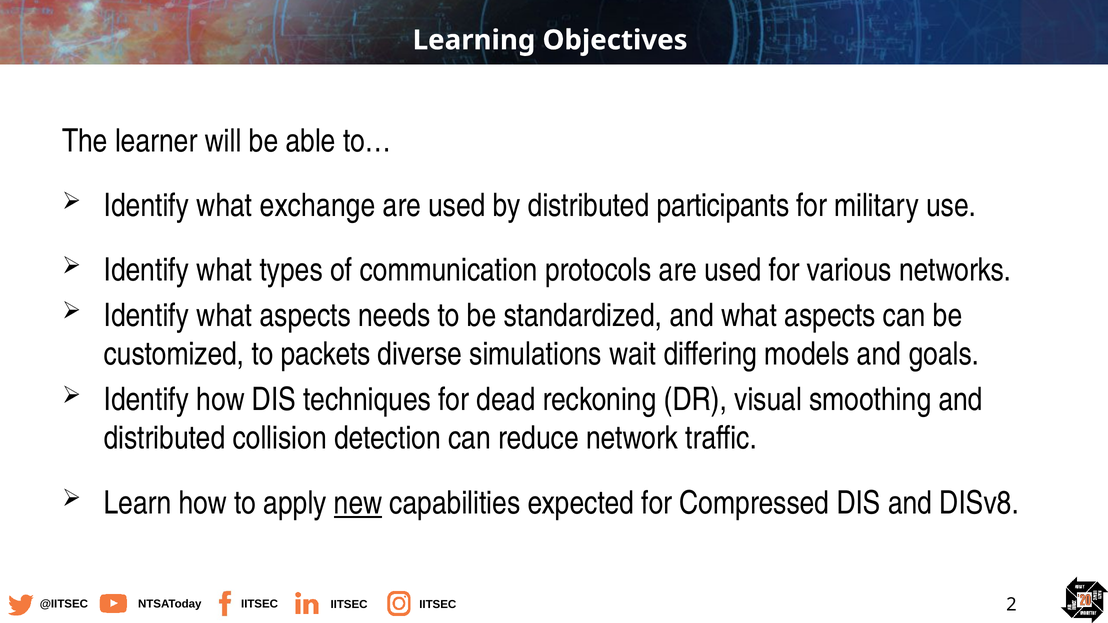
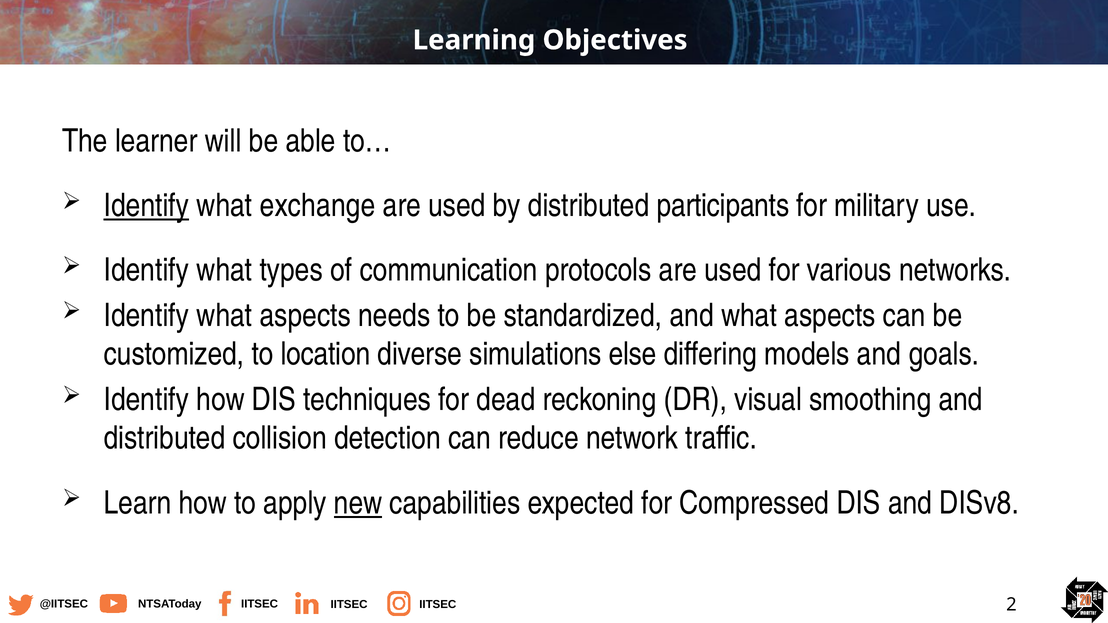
Identify underline: none -> present (146, 206)
packets: packets -> location (326, 354)
wait: wait -> else (633, 354)
